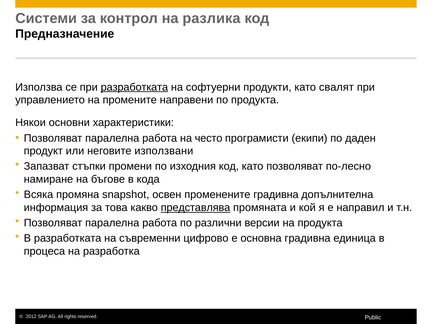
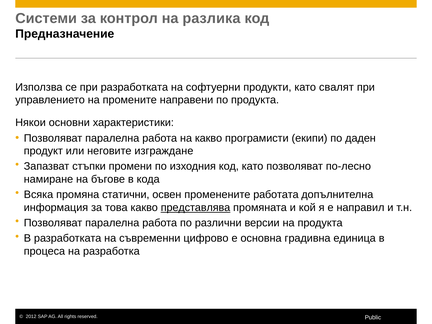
разработката underline: present -> none (134, 87)
на често: често -> какво (209, 138)
използвани: използвани -> изграждане (164, 151)
snapshot: snapshot -> статични (126, 195)
променените градивна: градивна -> работата (276, 195)
